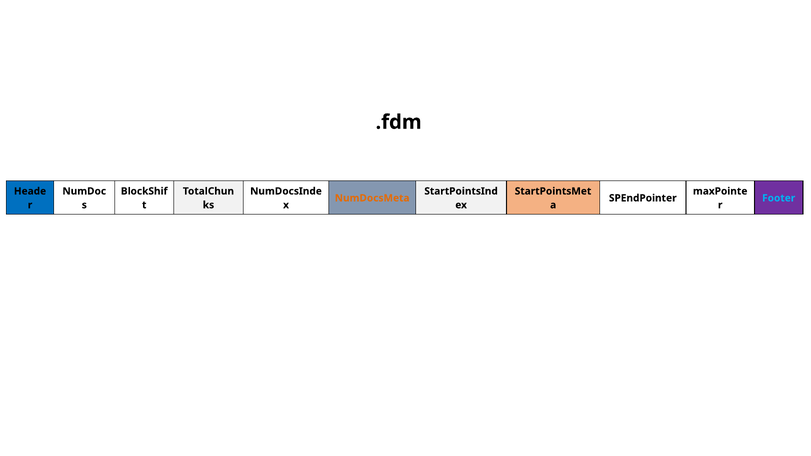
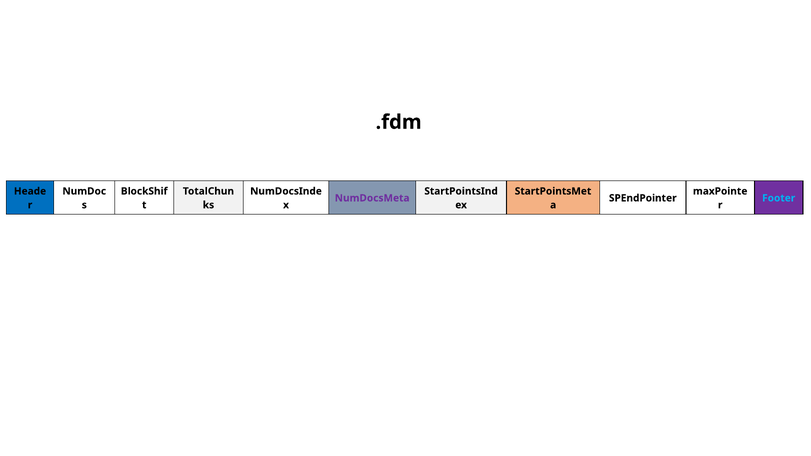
NumDocsMeta colour: orange -> purple (372, 198)
